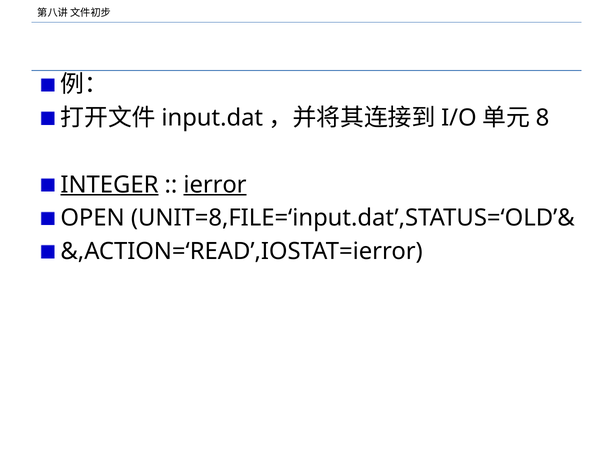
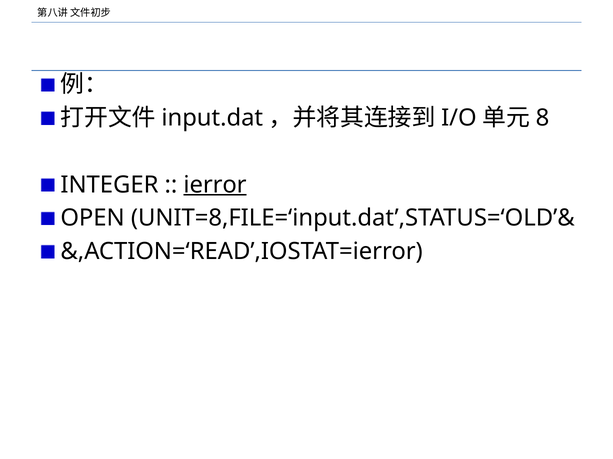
INTEGER underline: present -> none (109, 185)
